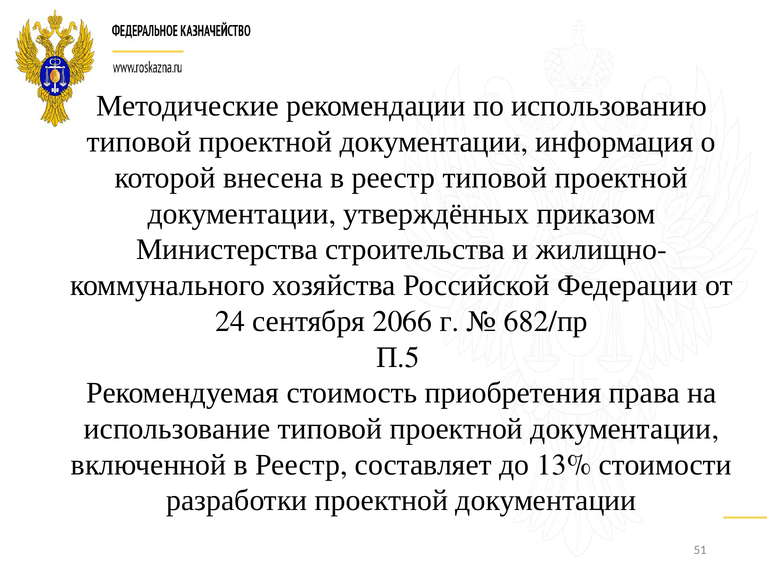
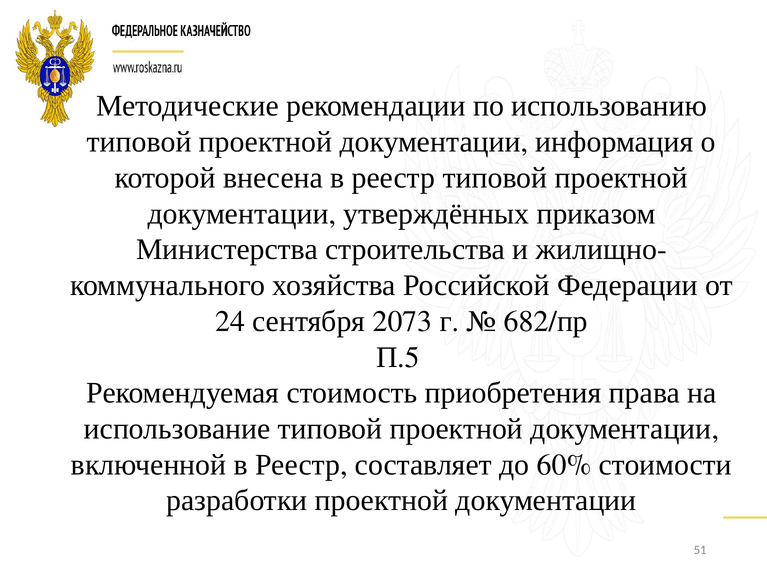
2066: 2066 -> 2073 (402, 321)
13%: 13% -> 60% (564, 464)
